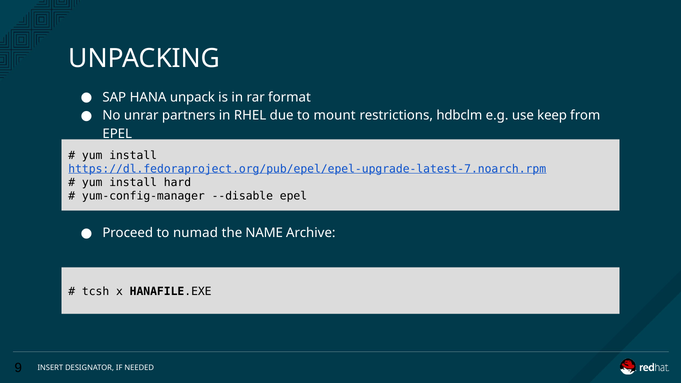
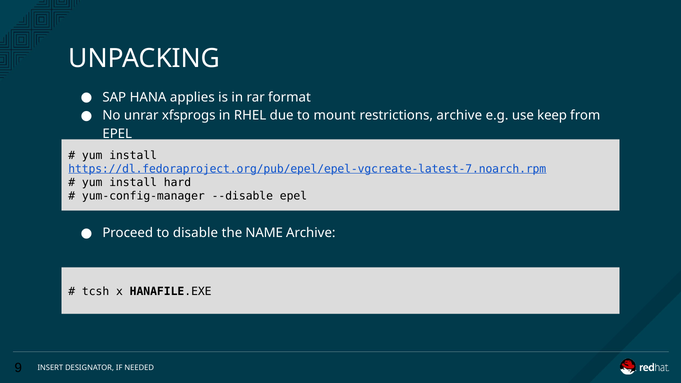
unpack: unpack -> applies (192, 97)
partners: partners -> xfsprogs (189, 115)
restrictions hdbclm: hdbclm -> archive (459, 115)
https://dl.fedoraproject.org/pub/epel/epel-upgrade-latest-7.noarch.rpm: https://dl.fedoraproject.org/pub/epel/epel-upgrade-latest-7.noarch.rpm -> https://dl.fedoraproject.org/pub/epel/epel-vgcreate-latest-7.noarch.rpm (307, 169)
numad: numad -> disable (195, 233)
